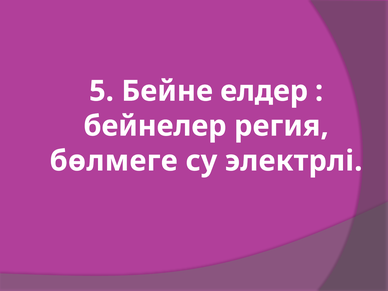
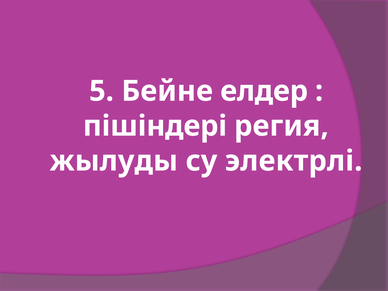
бейнелер: бейнелер -> пішіндері (155, 126)
бөлмеге: бөлмеге -> жылуды (114, 161)
